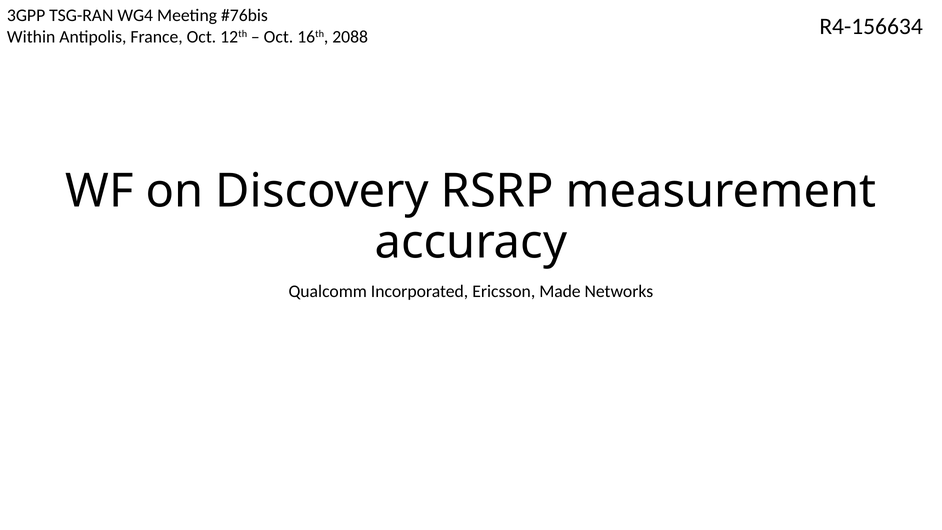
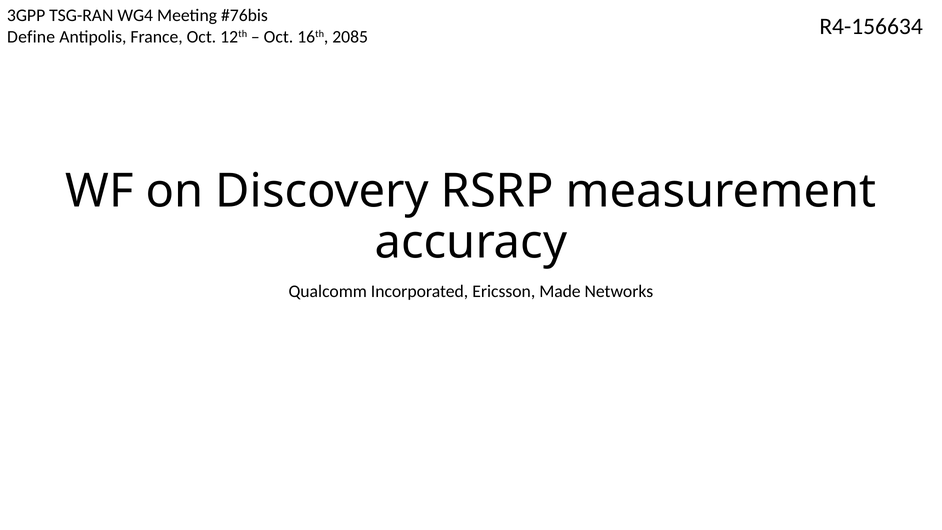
Within: Within -> Define (31, 37)
2088: 2088 -> 2085 (350, 37)
